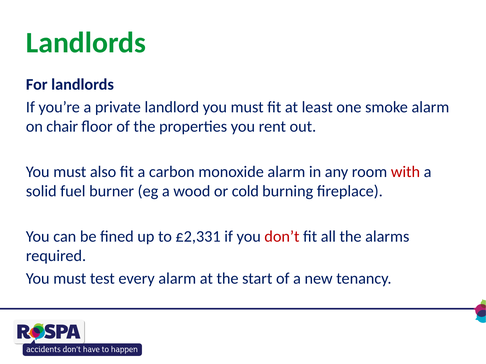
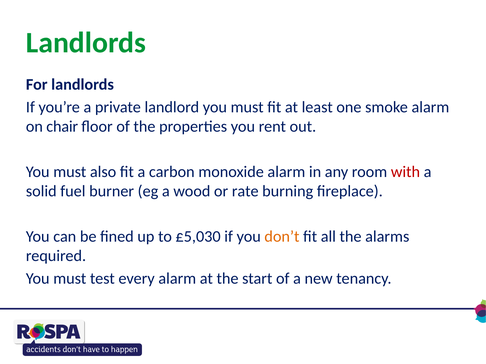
cold: cold -> rate (245, 191)
£2,331: £2,331 -> £5,030 (198, 237)
don’t colour: red -> orange (282, 237)
